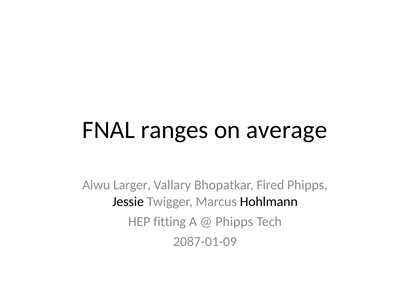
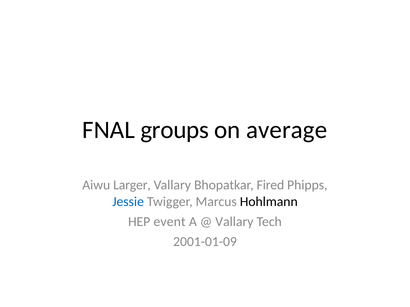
ranges: ranges -> groups (175, 130)
Jessie colour: black -> blue (128, 202)
fitting: fitting -> event (170, 222)
Phipps: Phipps -> Vallary (234, 222)
2087-01-09: 2087-01-09 -> 2001-01-09 (205, 242)
